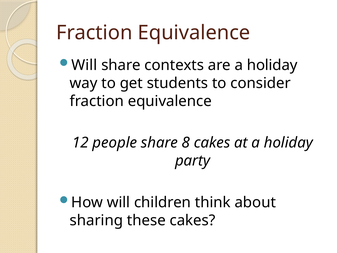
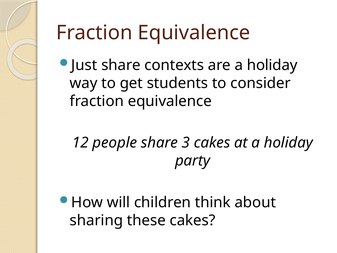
Will: Will -> Just (84, 65)
8: 8 -> 3 (186, 143)
